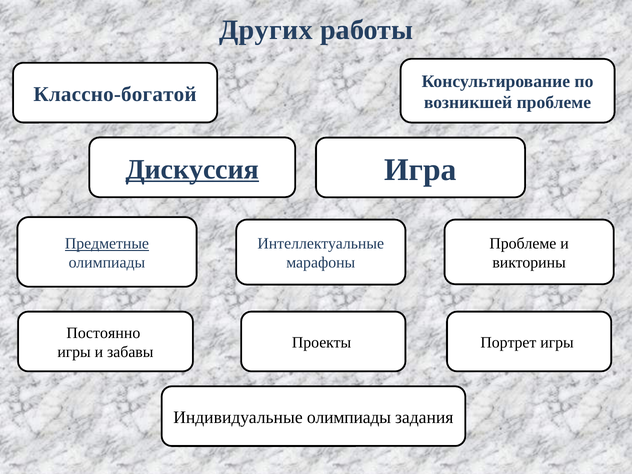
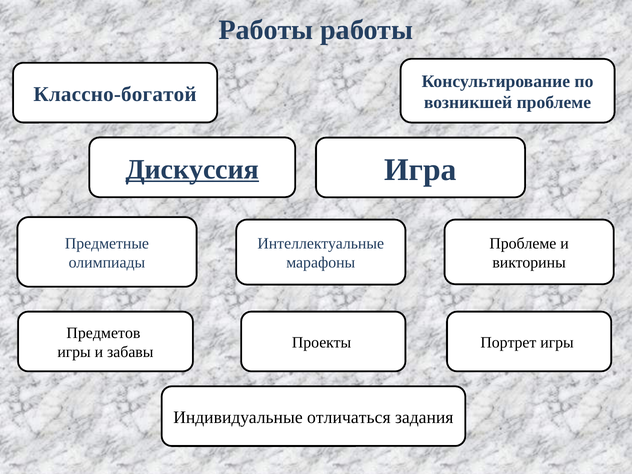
Других: Других -> Работы (266, 30)
Предметные underline: present -> none (107, 244)
Постоянно: Постоянно -> Предметов (103, 333)
Индивидуальные олимпиады: олимпиады -> отличаться (349, 417)
